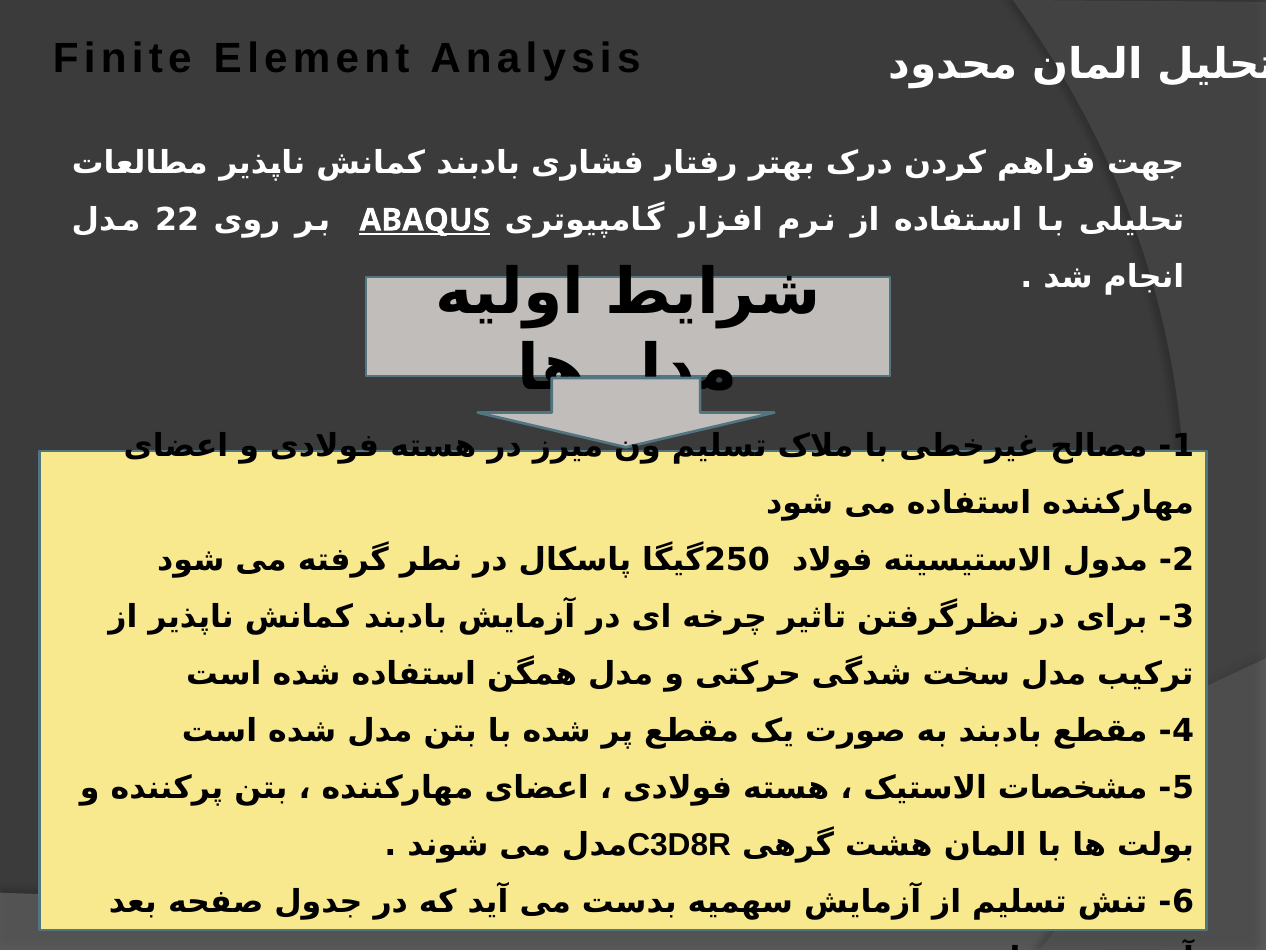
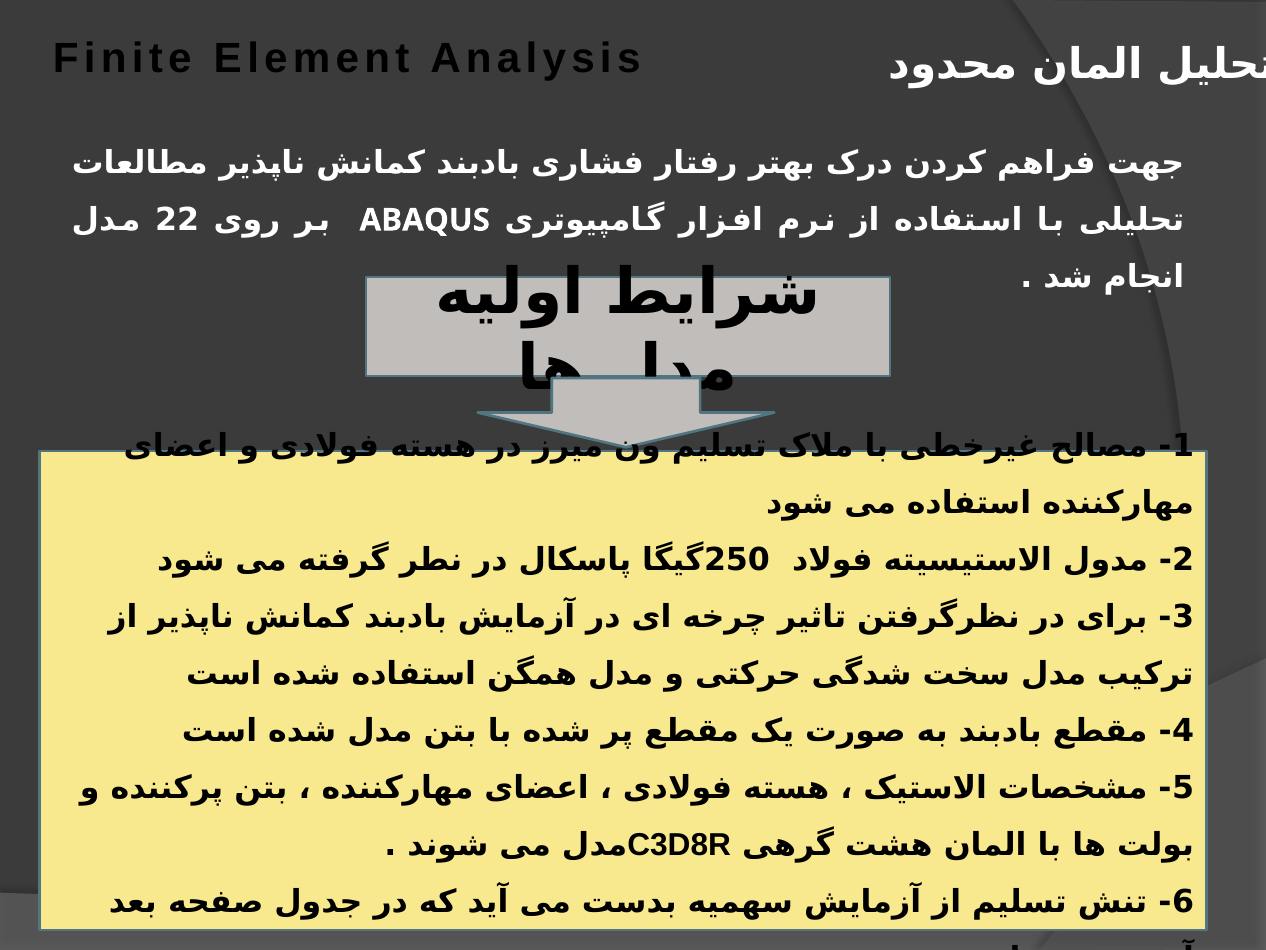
ABAQUS underline: present -> none (425, 220)
